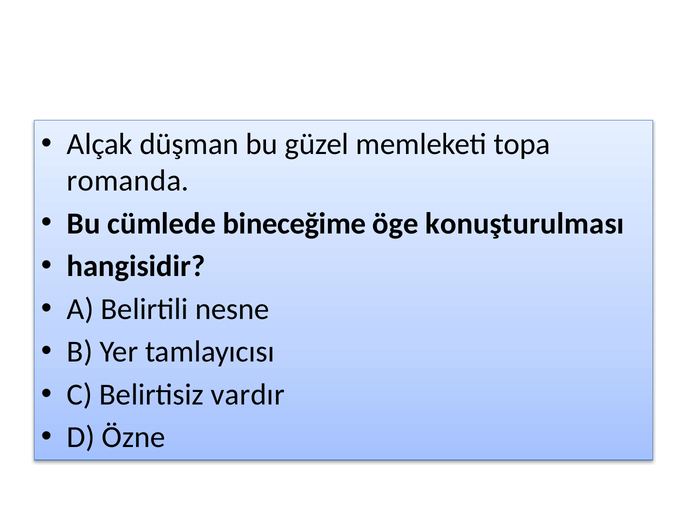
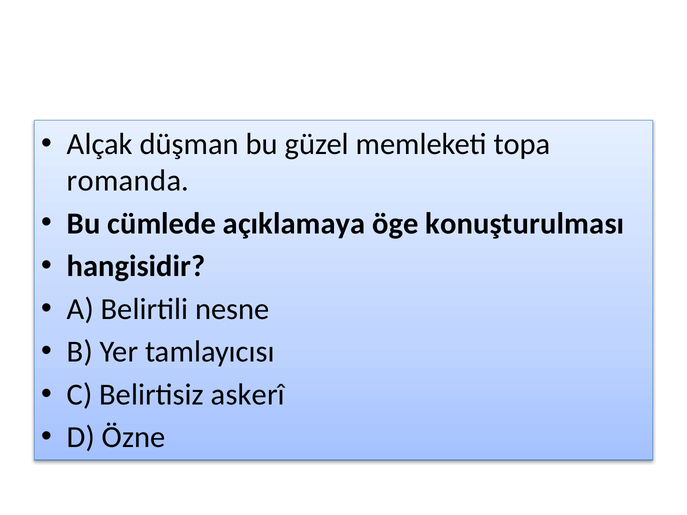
bineceğime: bineceğime -> açıklamaya (294, 224)
vardır: vardır -> askerî (248, 395)
